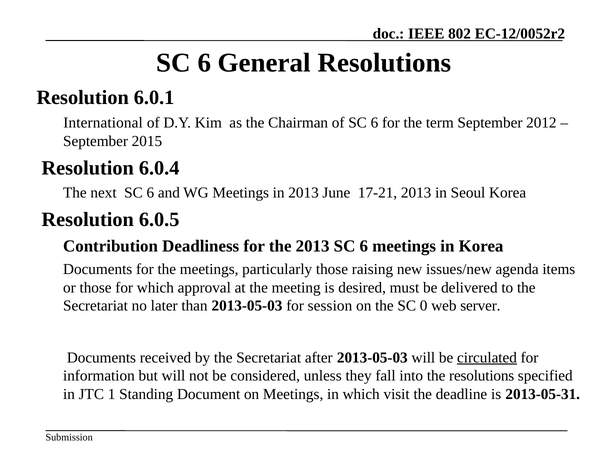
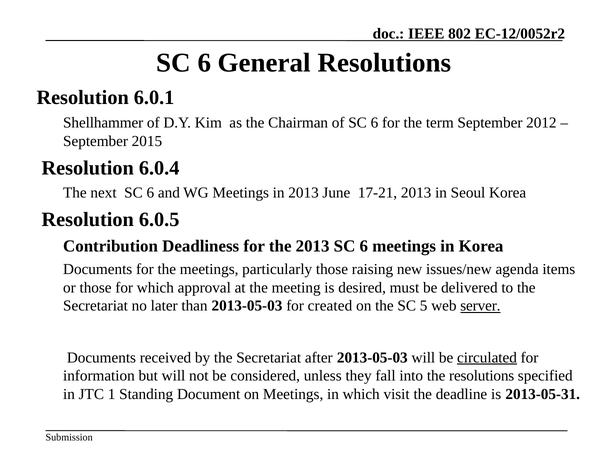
International: International -> Shellhammer (103, 123)
session: session -> created (330, 306)
0: 0 -> 5 (424, 306)
server underline: none -> present (480, 306)
